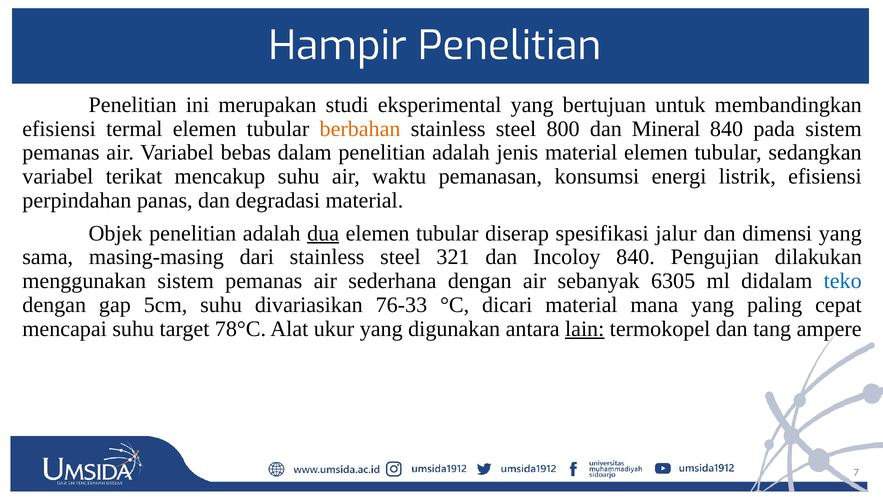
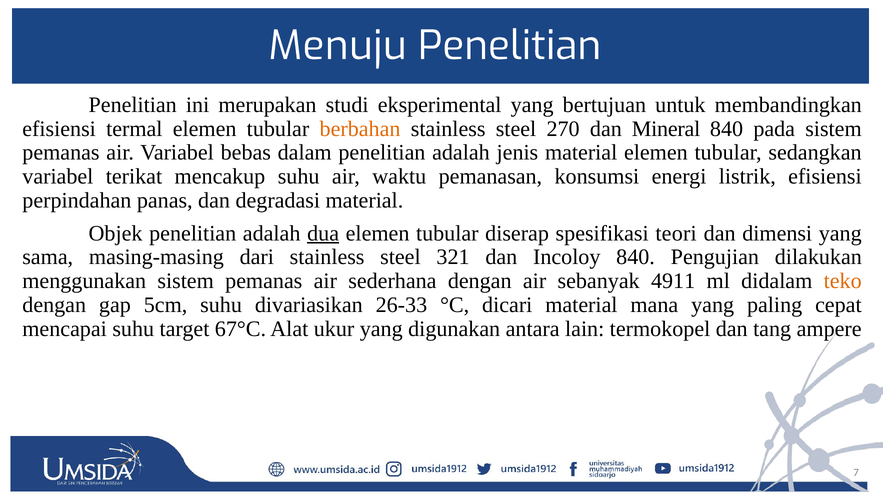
Hampir: Hampir -> Menuju (338, 46)
800: 800 -> 270 (563, 129)
jalur: jalur -> teori (676, 233)
6305: 6305 -> 4911 (673, 281)
teko colour: blue -> orange (843, 281)
76-33: 76-33 -> 26-33 (401, 305)
78°C: 78°C -> 67°C (240, 329)
lain underline: present -> none (585, 329)
